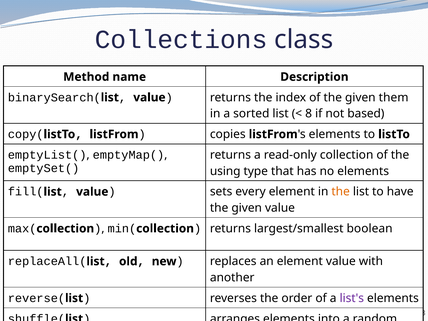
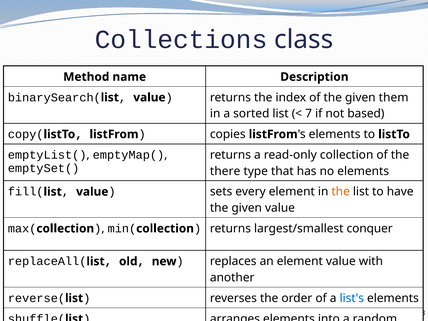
8: 8 -> 7 (309, 114)
using: using -> there (225, 171)
boolean: boolean -> conquer (370, 229)
list's colour: purple -> blue (352, 298)
